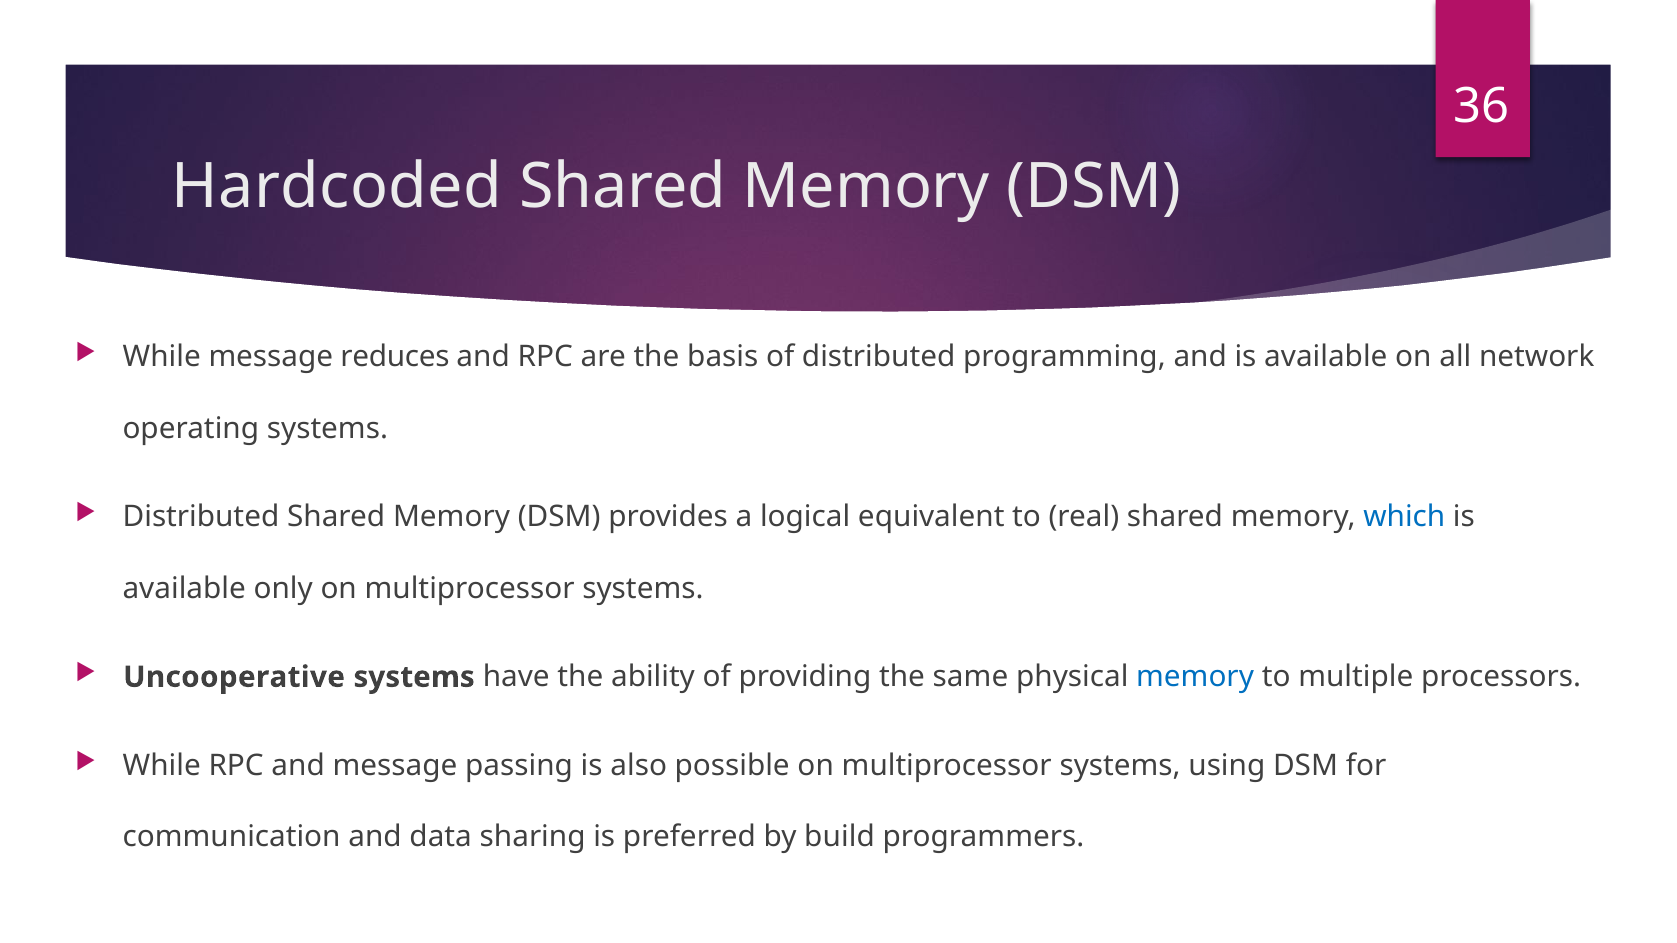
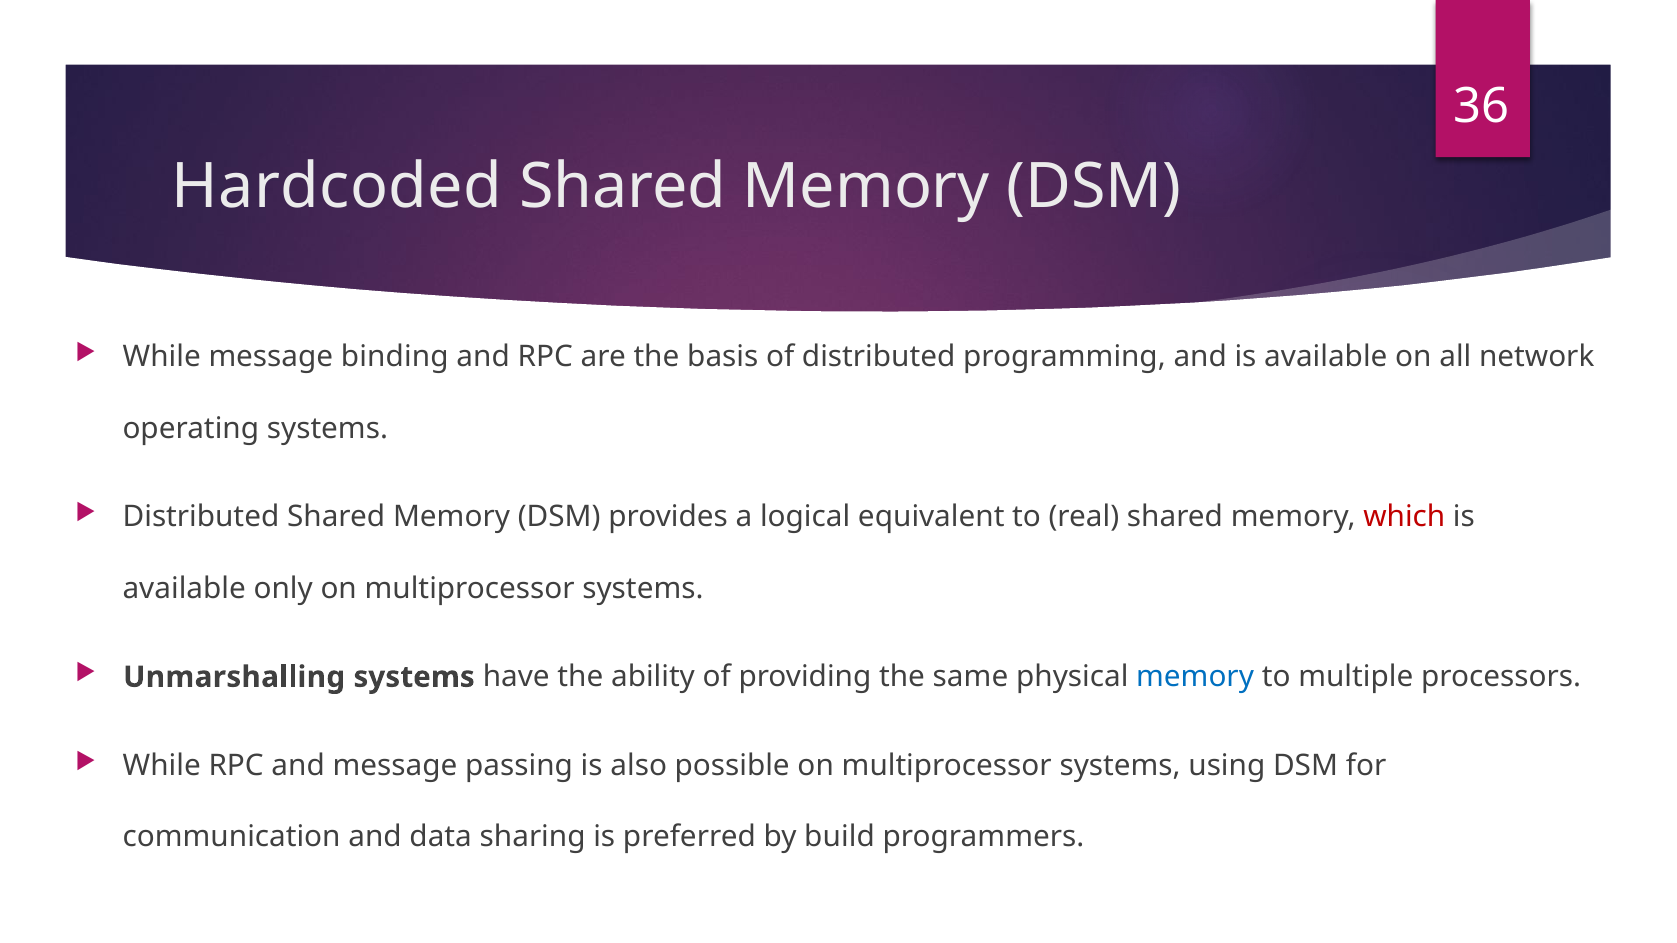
reduces: reduces -> binding (395, 357)
which colour: blue -> red (1404, 517)
Uncooperative: Uncooperative -> Unmarshalling (234, 677)
